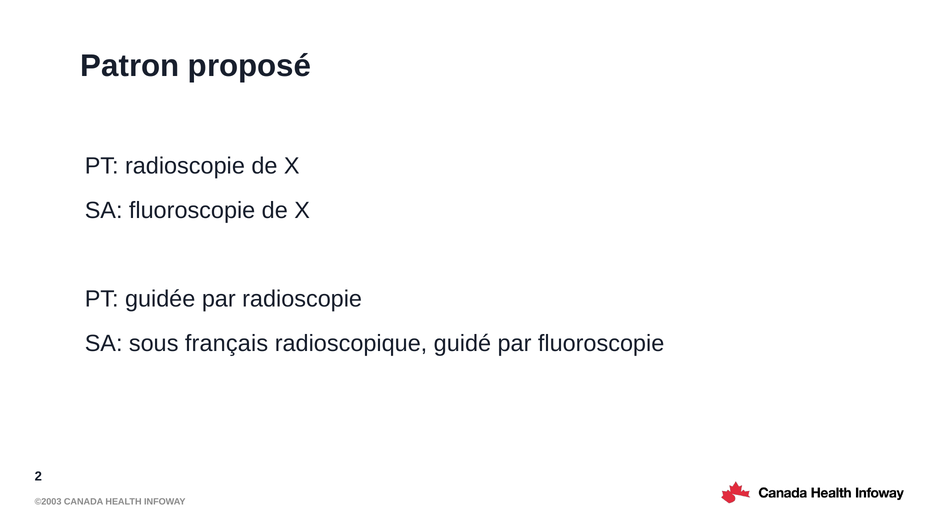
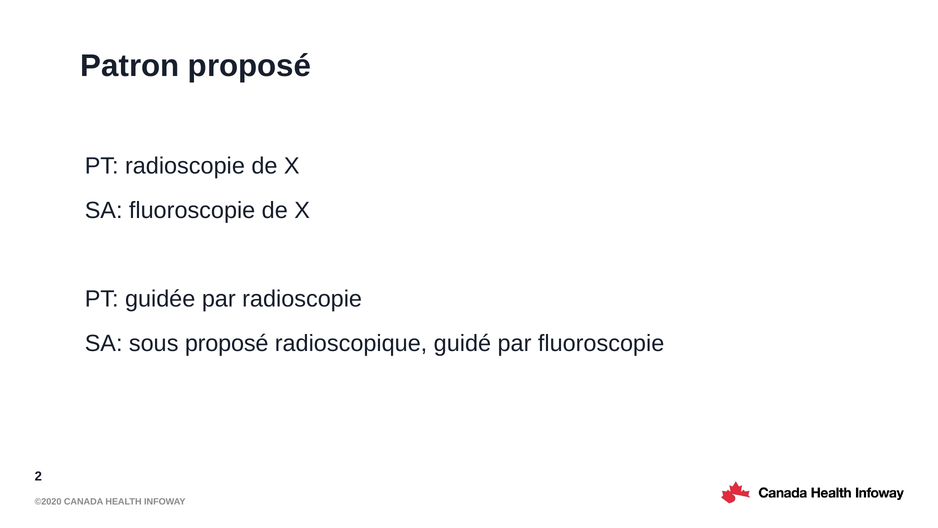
sous français: français -> proposé (227, 343)
©2003: ©2003 -> ©2020 (48, 502)
